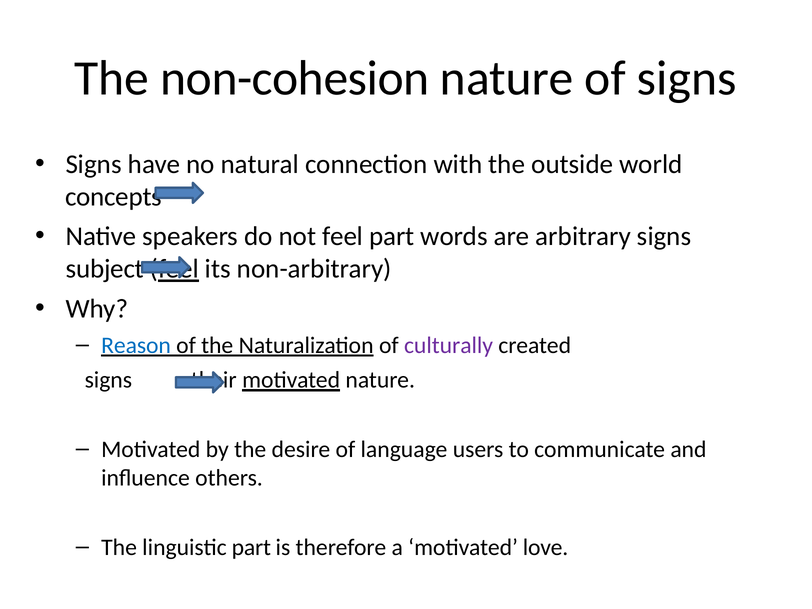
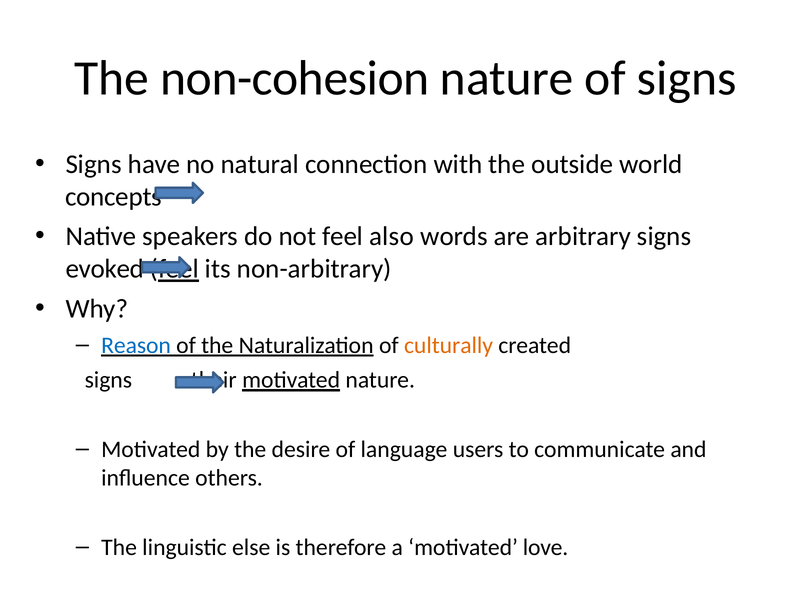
feel part: part -> also (392, 236)
subject: subject -> evoked (105, 269)
culturally colour: purple -> orange (449, 345)
linguistic part: part -> else (251, 547)
